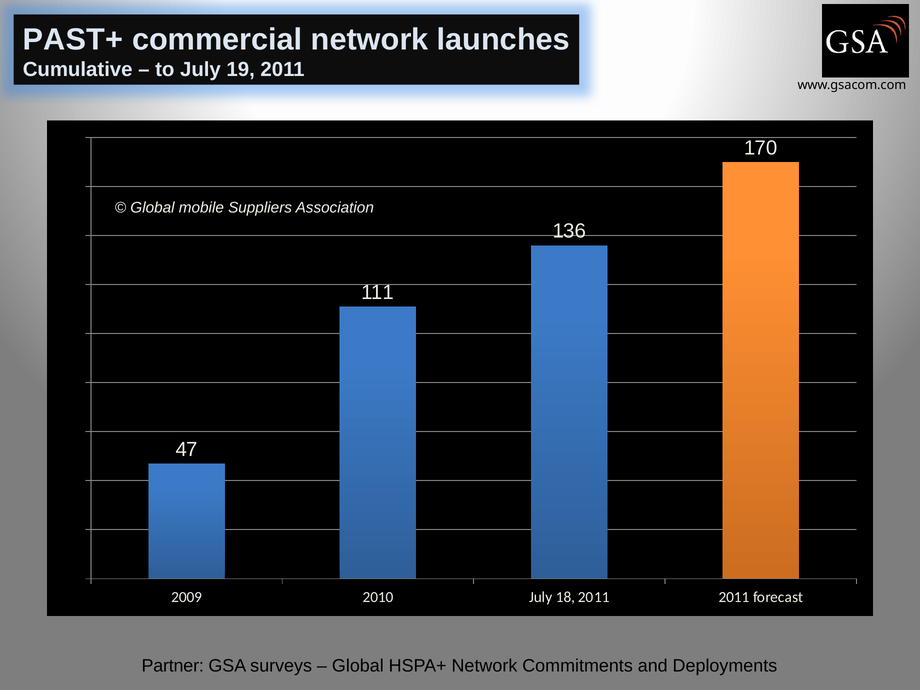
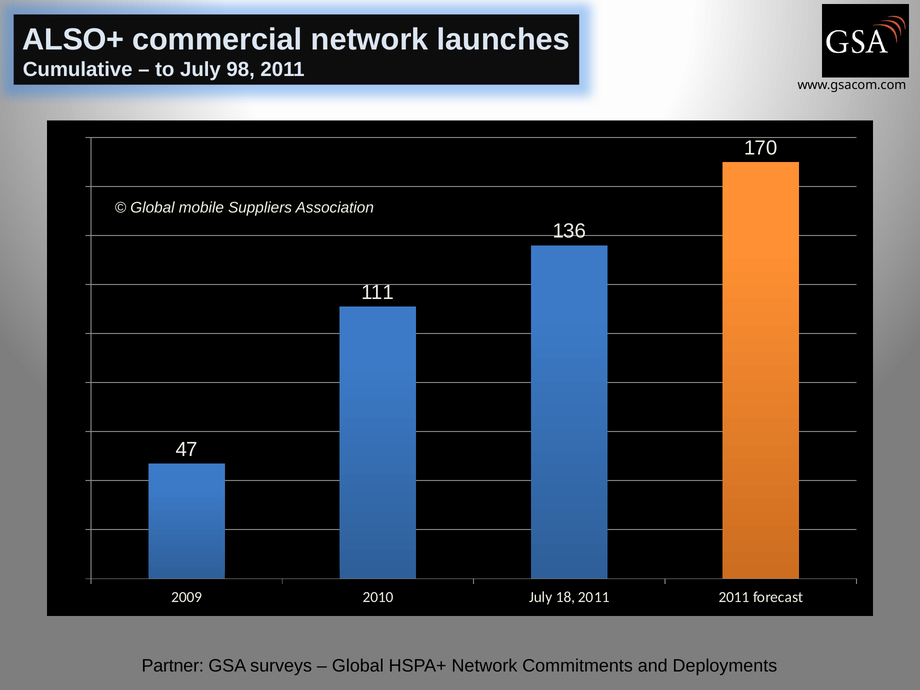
PAST+: PAST+ -> ALSO+ (73, 39)
19: 19 -> 98 (241, 69)
